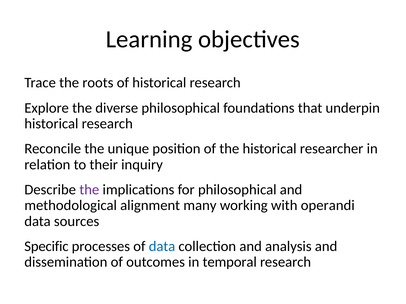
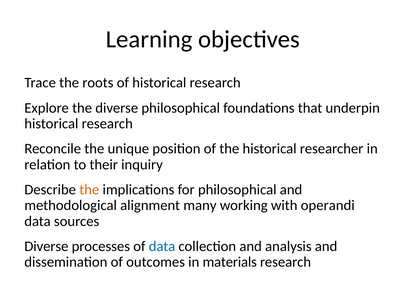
the colour: purple -> orange (89, 190)
Specific: Specific -> Diverse (46, 247)
temporal: temporal -> materials (230, 263)
